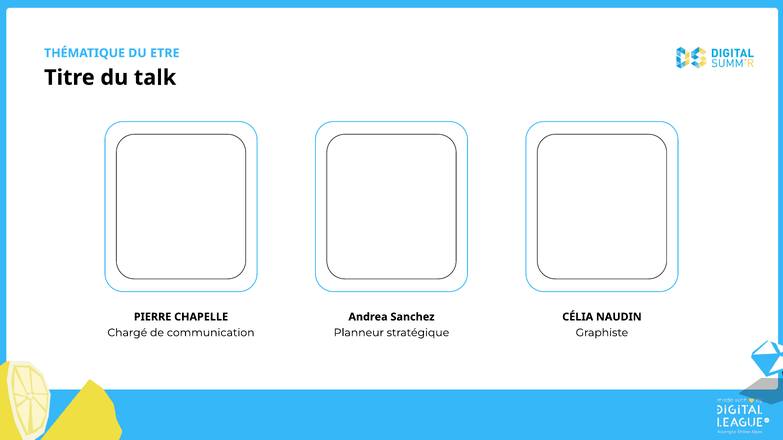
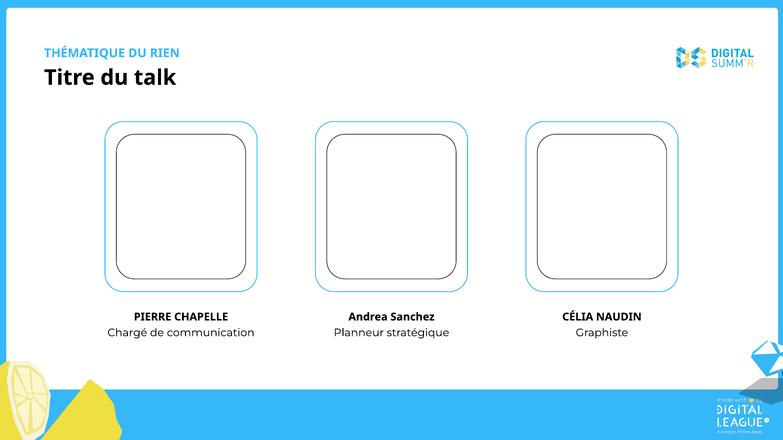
ETRE: ETRE -> RIEN (165, 53)
